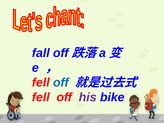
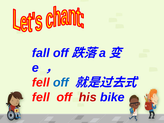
his colour: purple -> red (88, 97)
